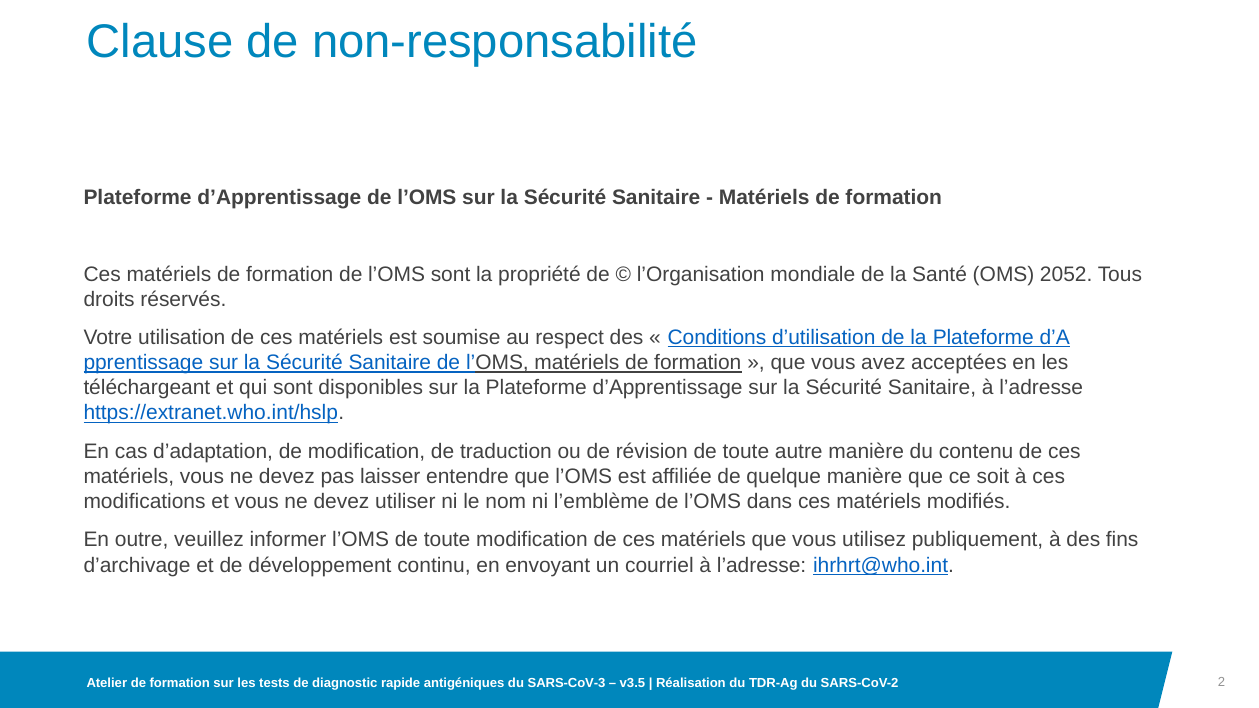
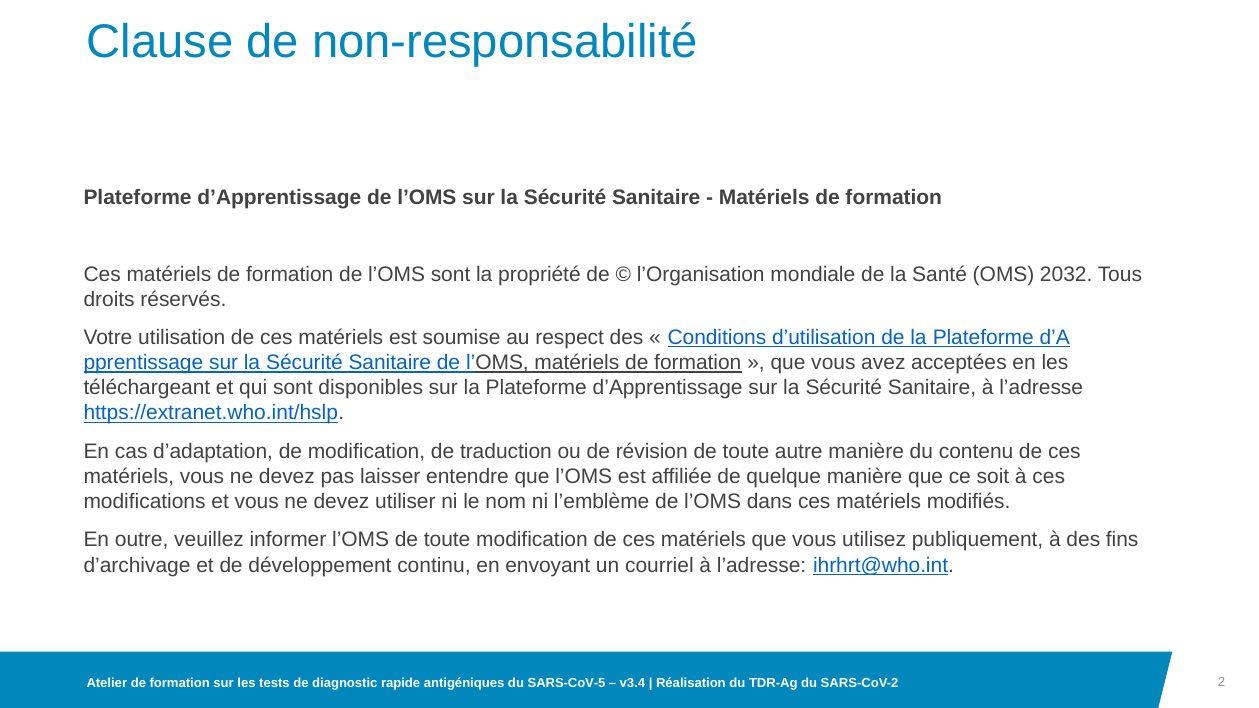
2052: 2052 -> 2032 (1066, 274)
SARS-CoV-3: SARS-CoV-3 -> SARS-CoV-5 (567, 683)
v3.5: v3.5 -> v3.4 (632, 683)
